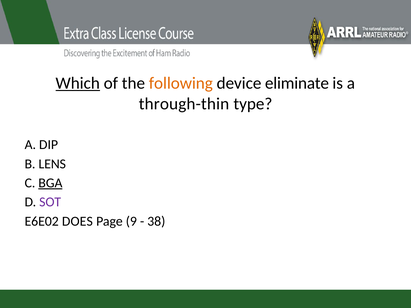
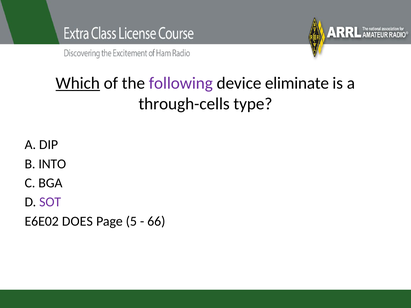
following colour: orange -> purple (181, 83)
through-thin: through-thin -> through-cells (184, 104)
LENS: LENS -> INTO (52, 164)
BGA underline: present -> none (50, 183)
9: 9 -> 5 (131, 221)
38: 38 -> 66 (156, 221)
